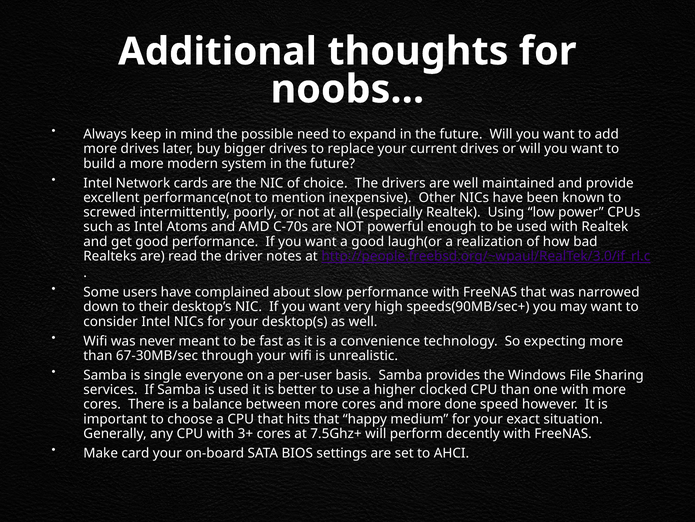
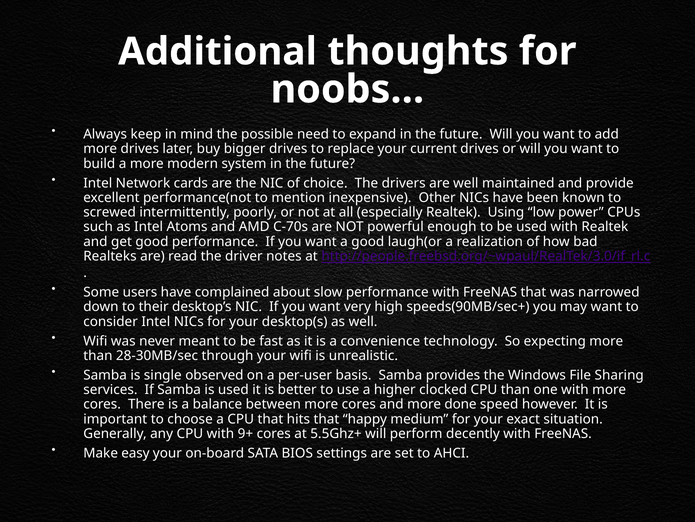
67-30MB/sec: 67-30MB/sec -> 28-30MB/sec (157, 355)
everyone: everyone -> observed (214, 375)
3+: 3+ -> 9+ (245, 433)
7.5Ghz+: 7.5Ghz+ -> 5.5Ghz+ (336, 433)
card: card -> easy (135, 453)
